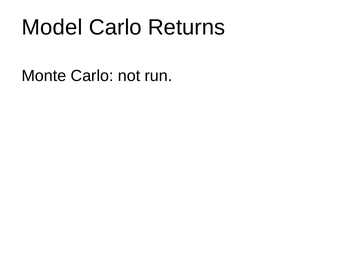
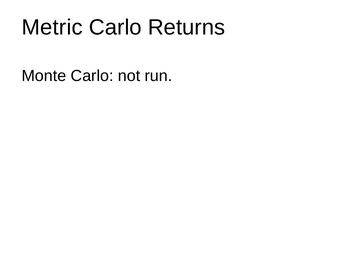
Model: Model -> Metric (52, 27)
